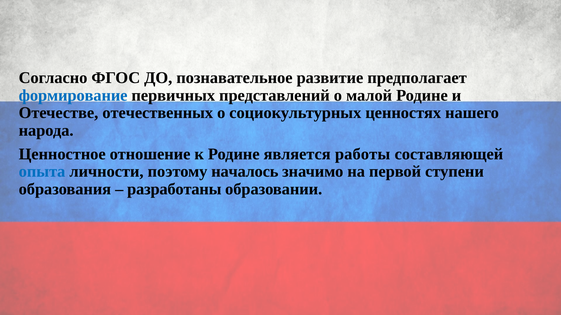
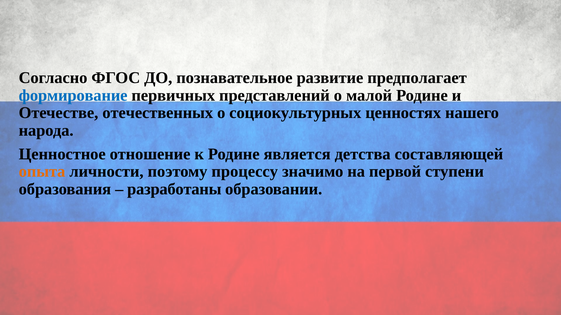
работы: работы -> детства (363, 154)
опыта colour: blue -> orange (42, 172)
началось: началось -> процессу (245, 172)
